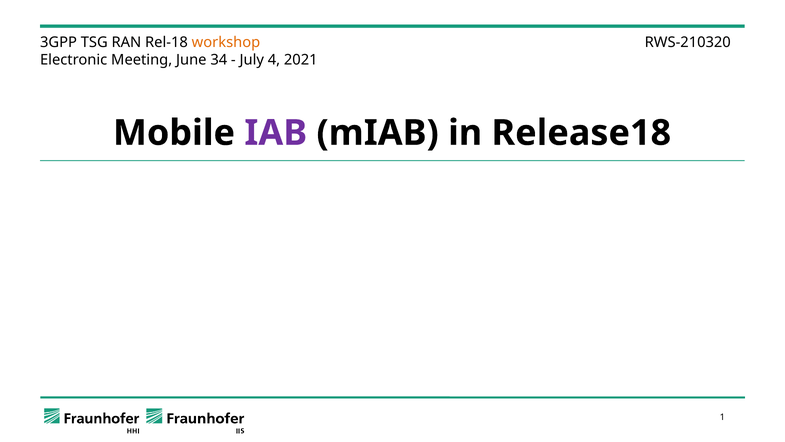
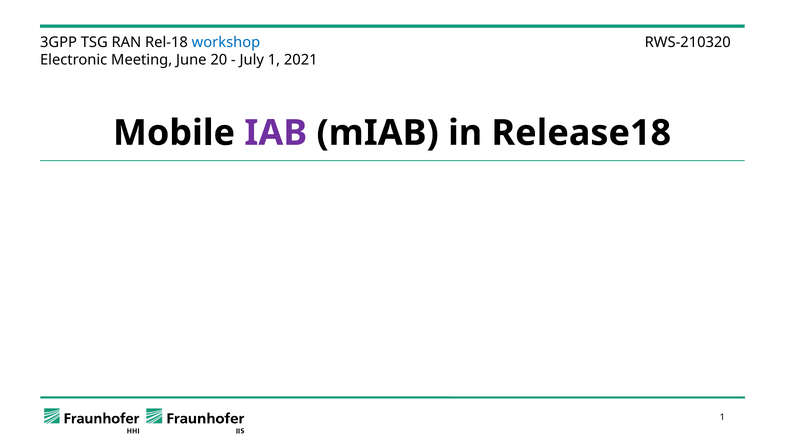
workshop colour: orange -> blue (226, 42)
34: 34 -> 20 (219, 60)
July 4: 4 -> 1 (274, 60)
